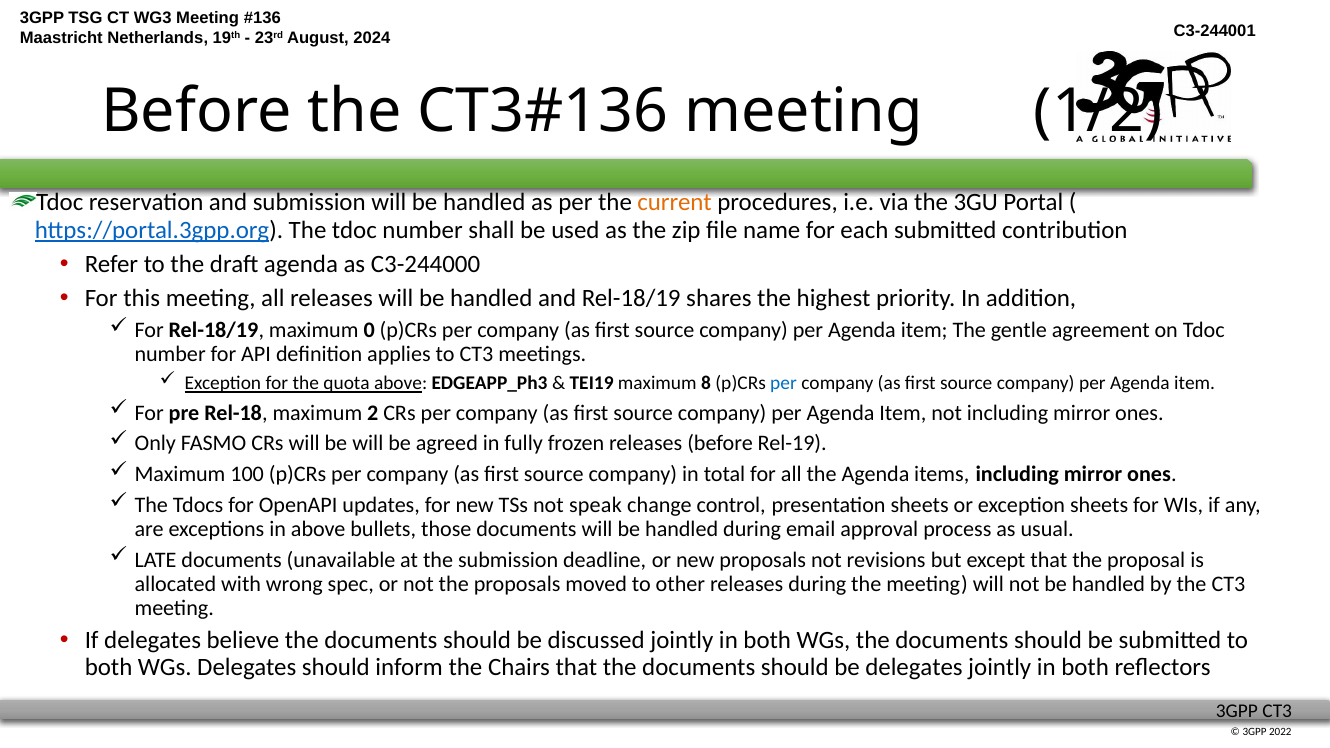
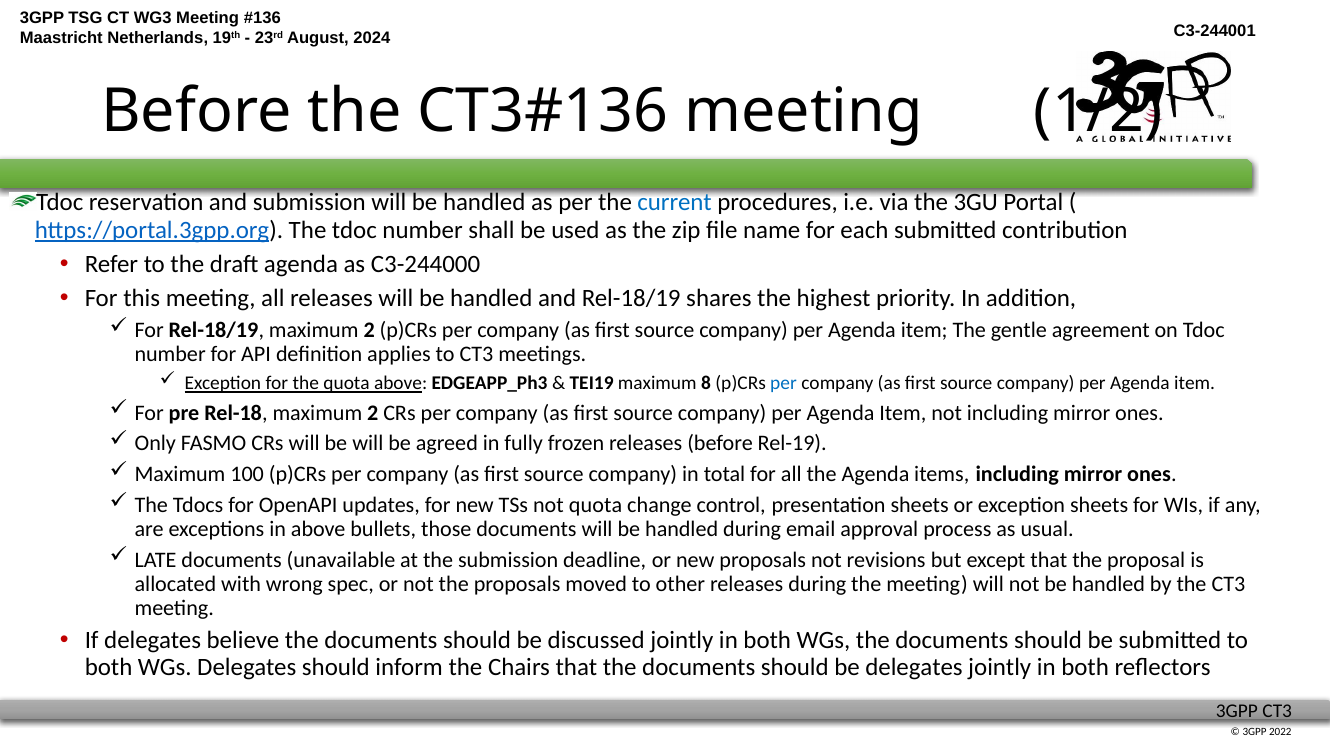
current colour: orange -> blue (675, 203)
Rel-18/19 maximum 0: 0 -> 2 (369, 330)
not speak: speak -> quota (595, 505)
